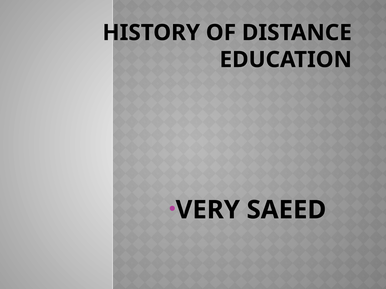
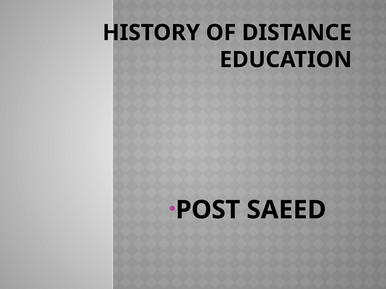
VERY: VERY -> POST (208, 210)
